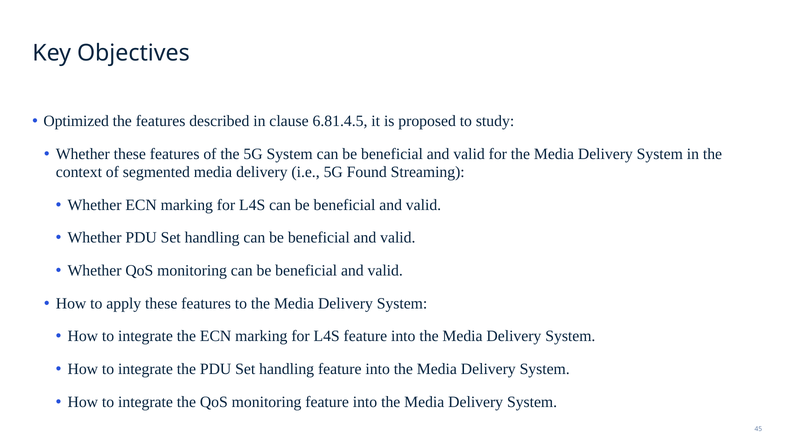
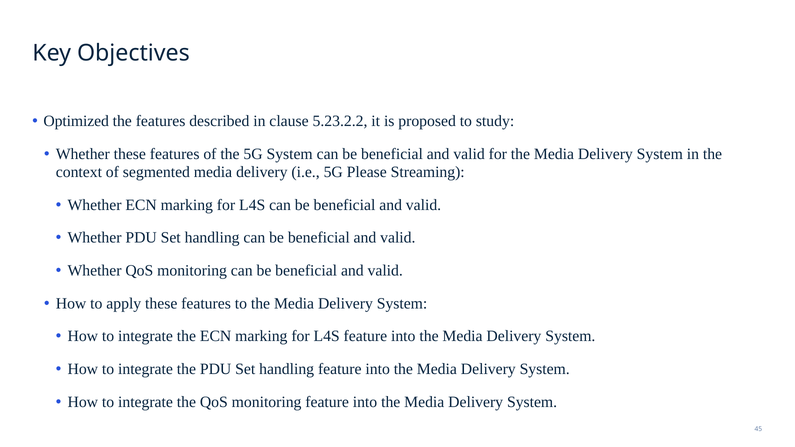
6.81.4.5: 6.81.4.5 -> 5.23.2.2 (340, 121)
Found: Found -> Please (367, 172)
